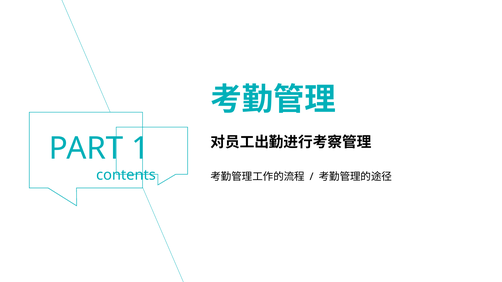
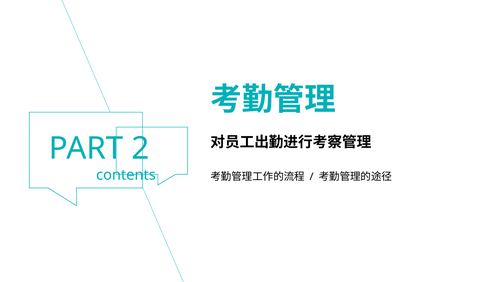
1: 1 -> 2 (141, 149)
